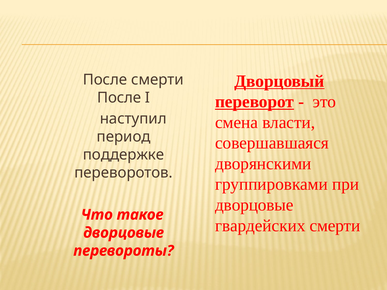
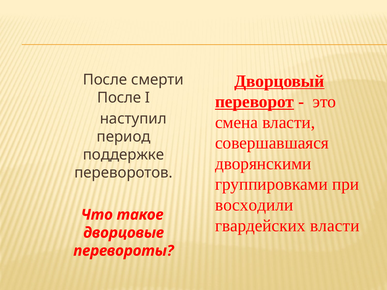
дворцовые: дворцовые -> восходили (254, 205)
гвардейских смерти: смерти -> власти (335, 226)
